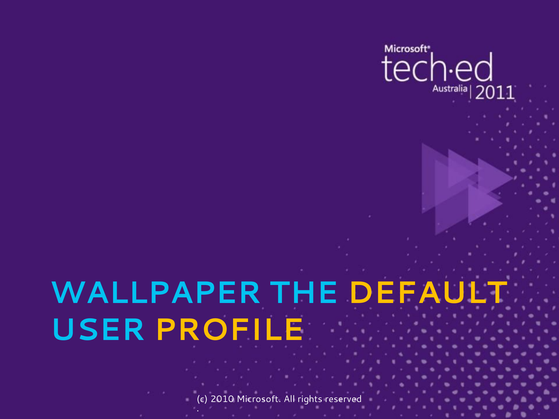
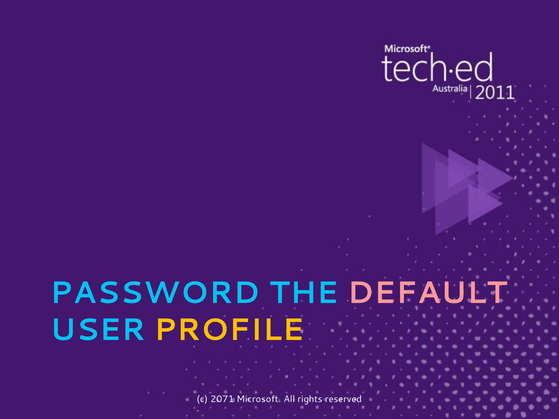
WALLPAPER: WALLPAPER -> PASSWORD (155, 293)
DEFAULT colour: yellow -> pink (427, 293)
2010: 2010 -> 2071 (222, 399)
